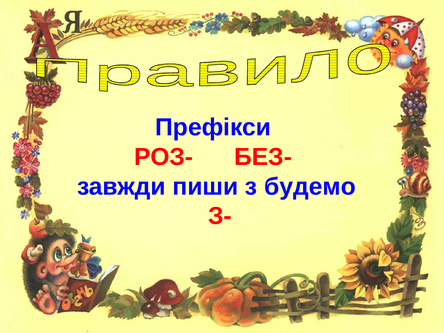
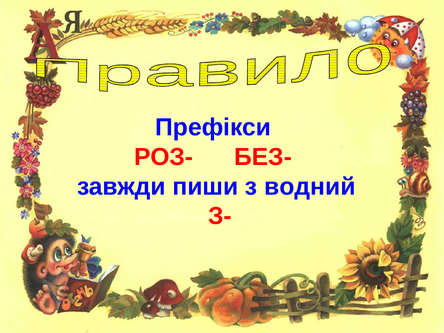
будемо: будемо -> водний (310, 187)
